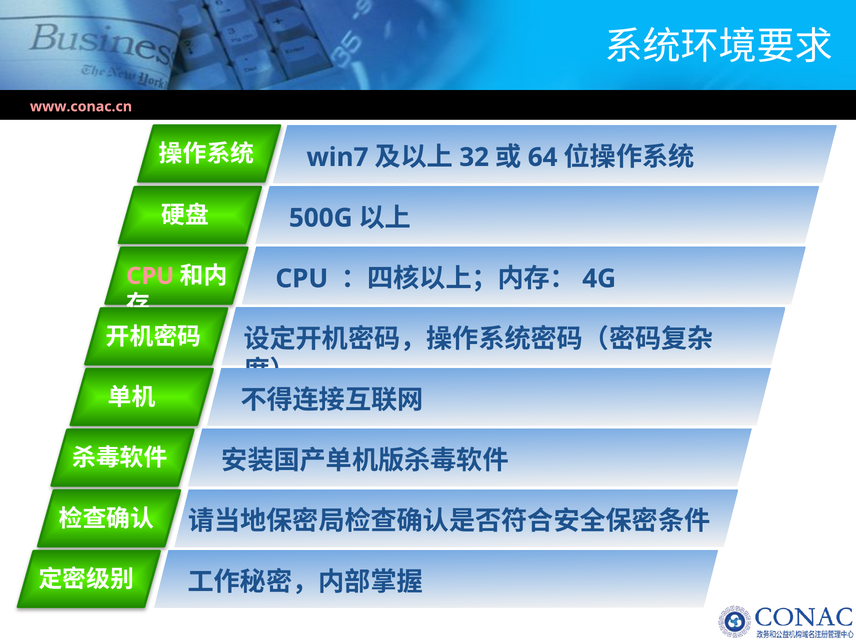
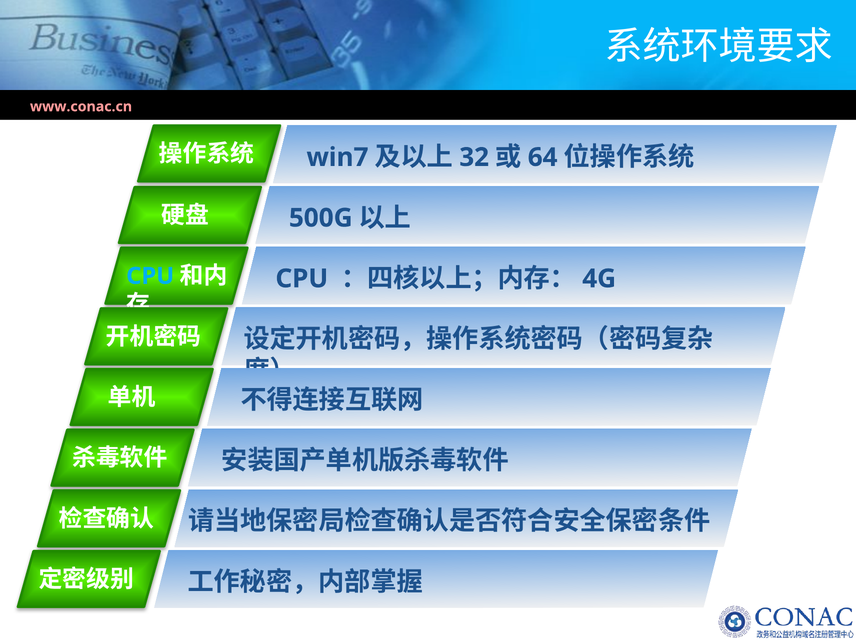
CPU colour: pink -> light blue (150, 276)
